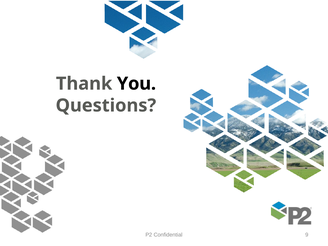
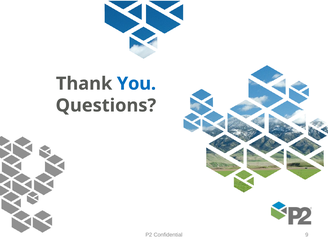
You colour: black -> blue (136, 84)
